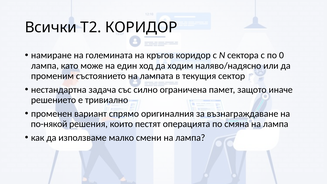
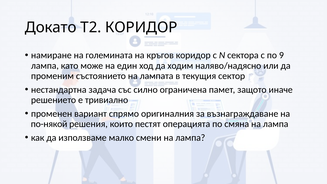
Всички: Всички -> Докато (51, 27)
0: 0 -> 9 (281, 55)
